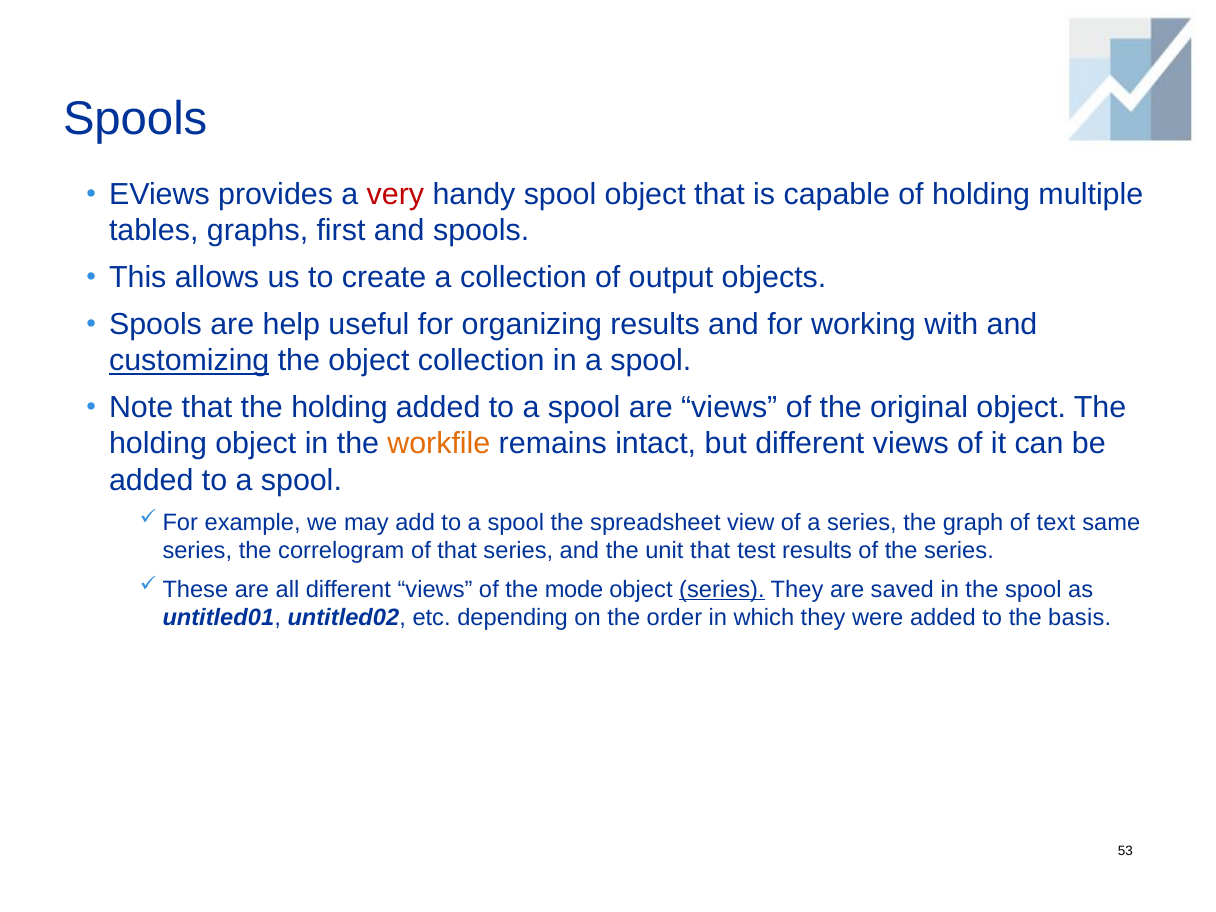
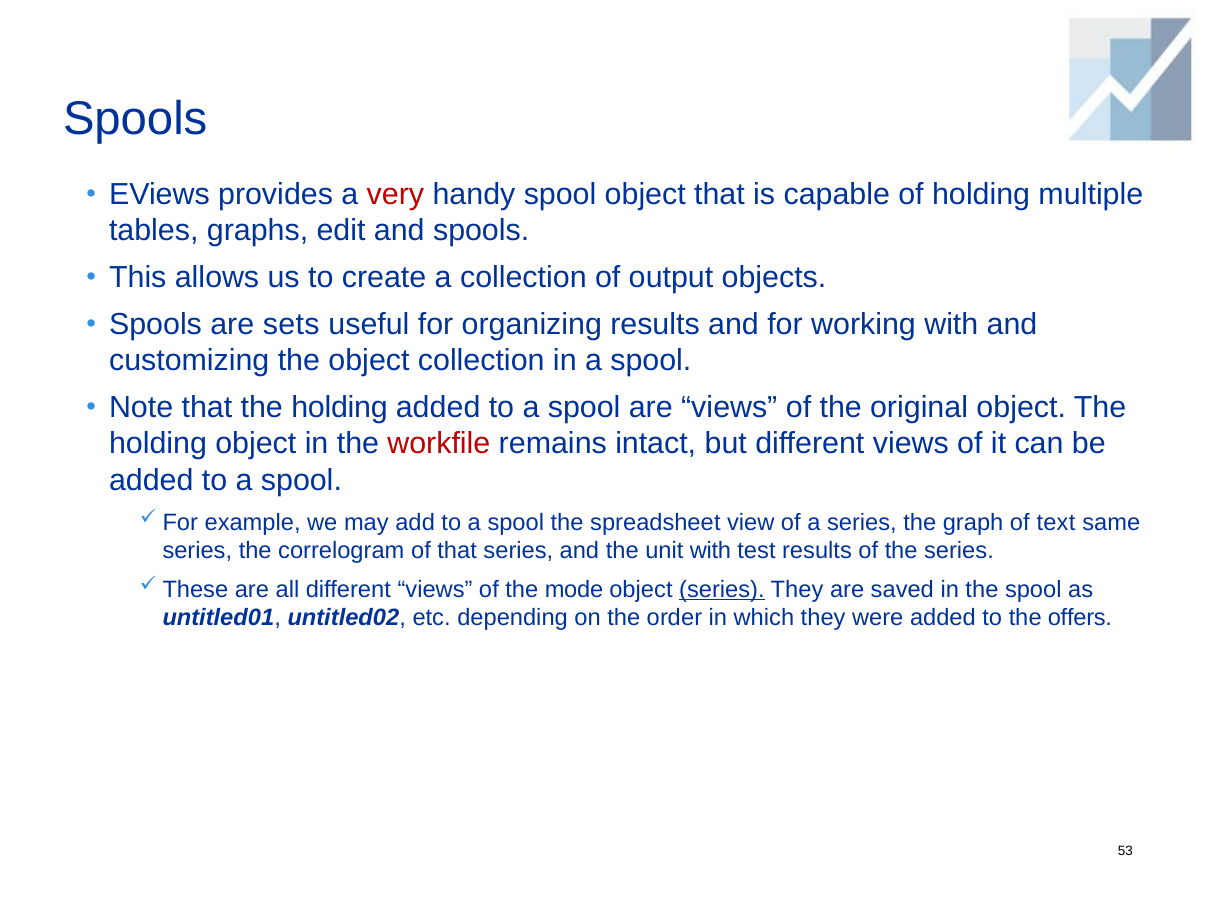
first: first -> edit (341, 231)
help: help -> sets (291, 324)
customizing underline: present -> none (189, 361)
workfile colour: orange -> red (439, 444)
unit that: that -> with (710, 551)
basis: basis -> offers (1080, 618)
